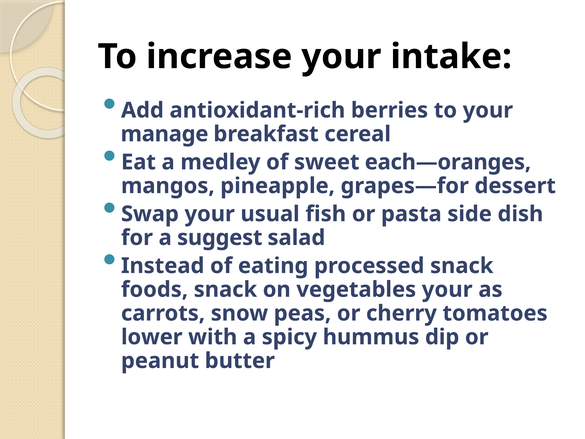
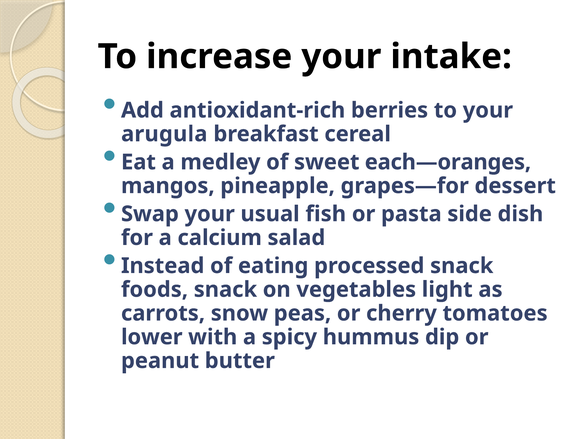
manage: manage -> arugula (164, 134)
suggest: suggest -> calcium (220, 238)
vegetables your: your -> light (447, 289)
